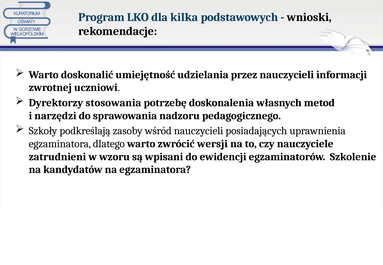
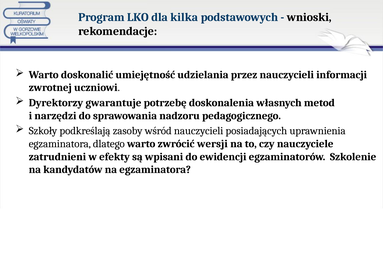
stosowania: stosowania -> gwarantuje (113, 103)
wzoru: wzoru -> efekty (115, 157)
